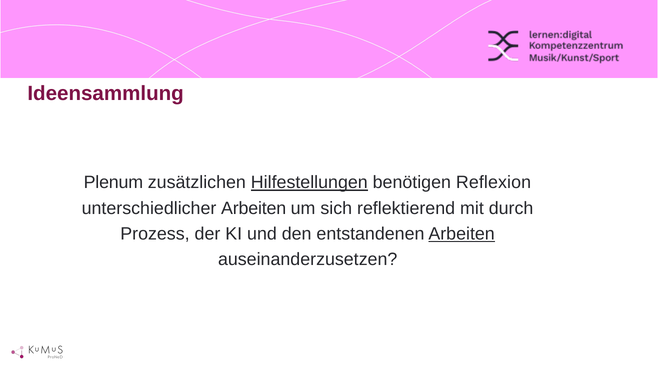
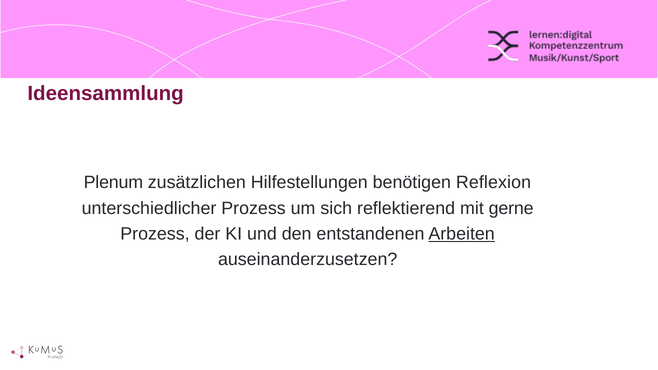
Hilfestellungen underline: present -> none (309, 183)
unterschiedlicher Arbeiten: Arbeiten -> Prozess (254, 208)
durch: durch -> gerne (511, 208)
